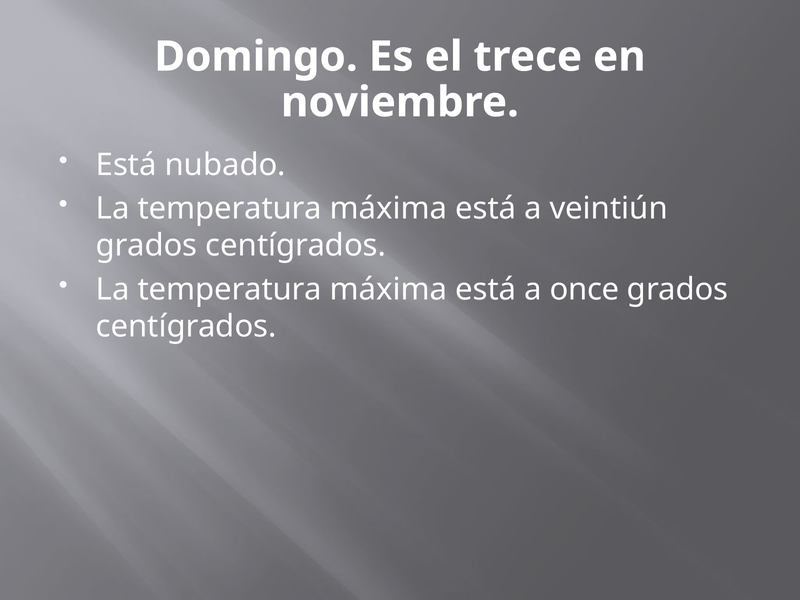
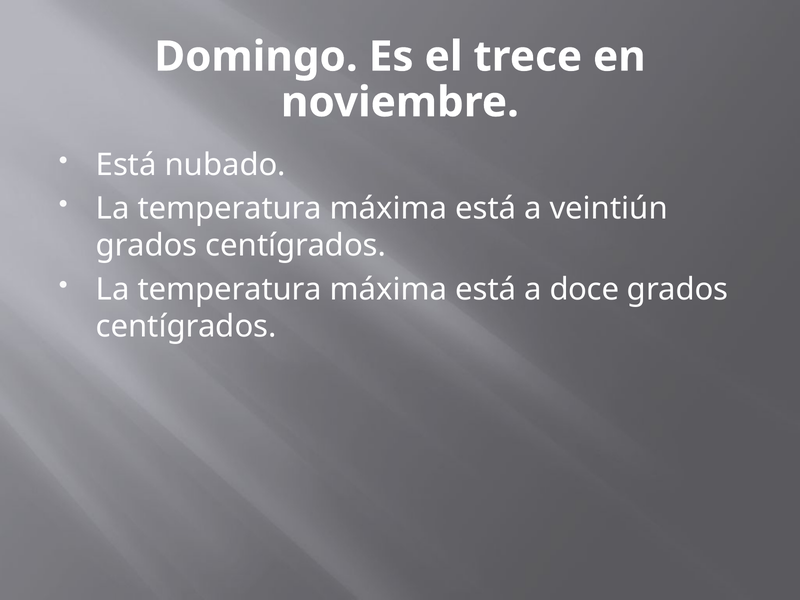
once: once -> doce (584, 289)
